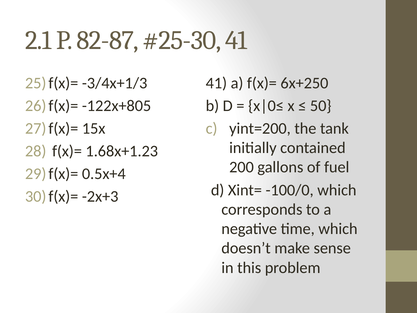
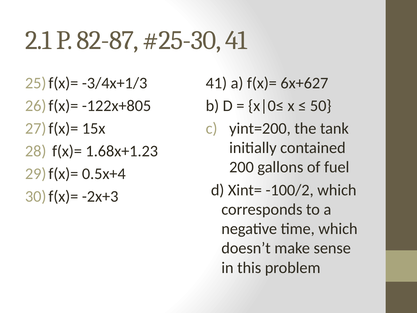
6x+250: 6x+250 -> 6x+627 (304, 83)
-100/0: -100/0 -> -100/2 (290, 190)
